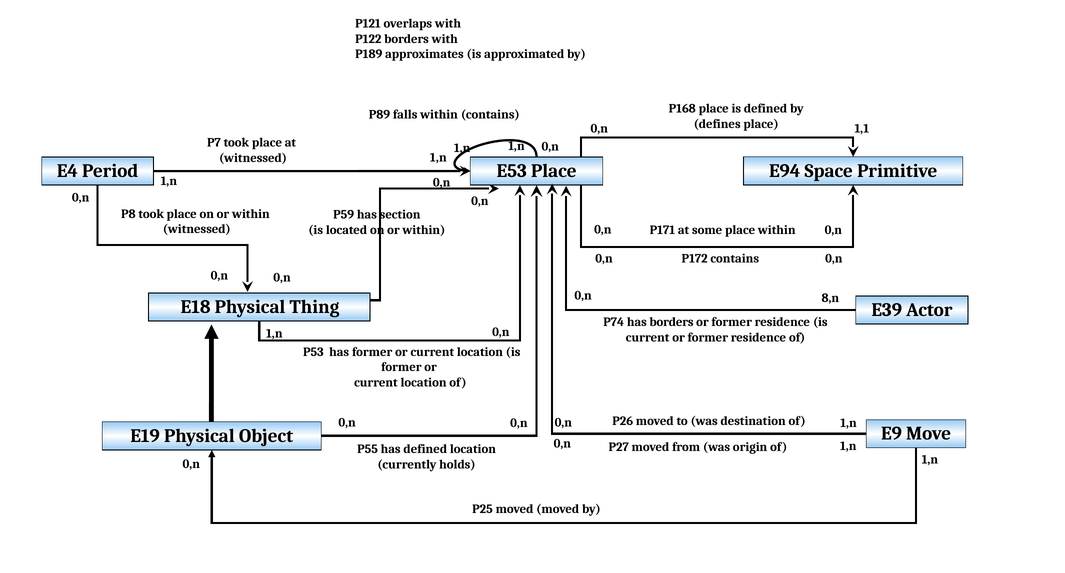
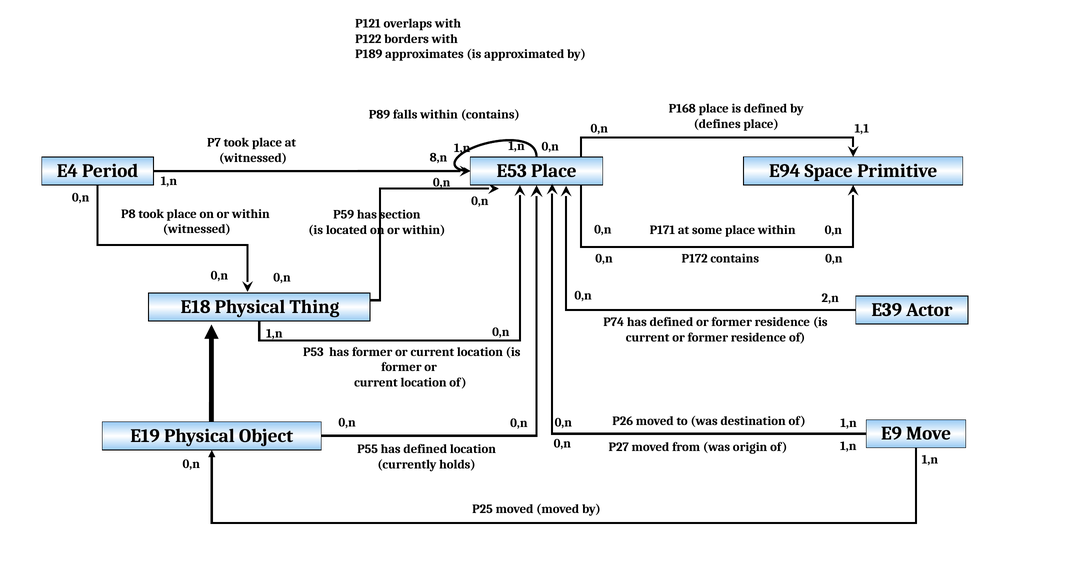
1,n: 1,n -> 8,n (438, 158)
8,n: 8,n -> 2,n (830, 298)
P74 has borders: borders -> defined (671, 322)
